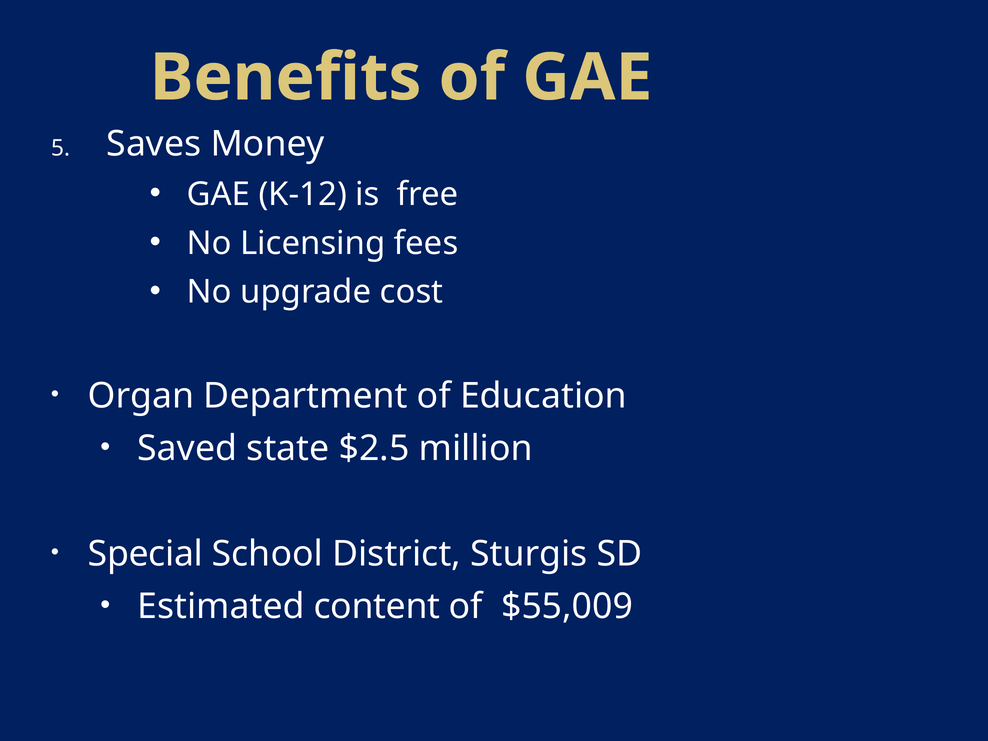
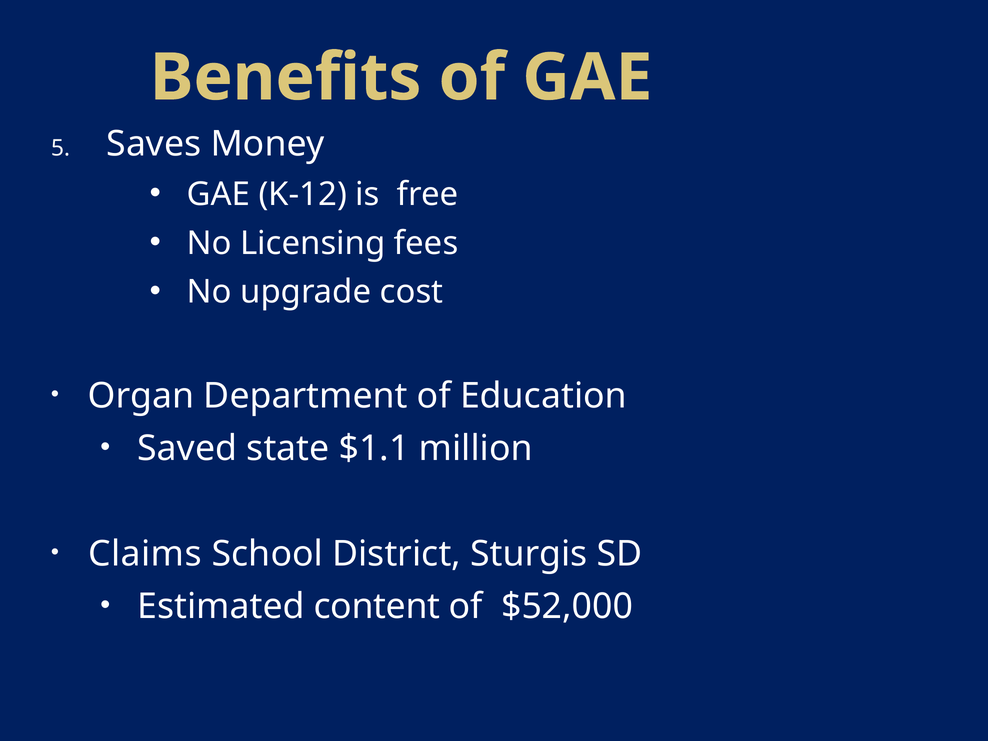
$2.5: $2.5 -> $1.1 (374, 449)
Special: Special -> Claims (145, 554)
$55,009: $55,009 -> $52,000 (567, 607)
